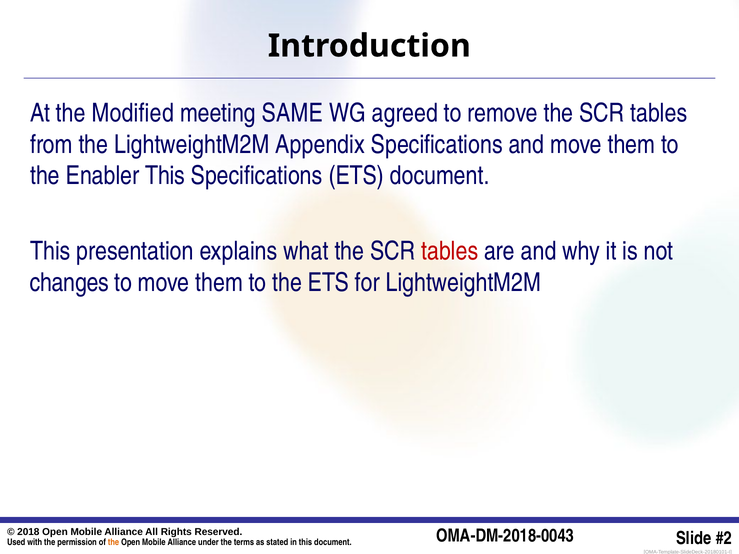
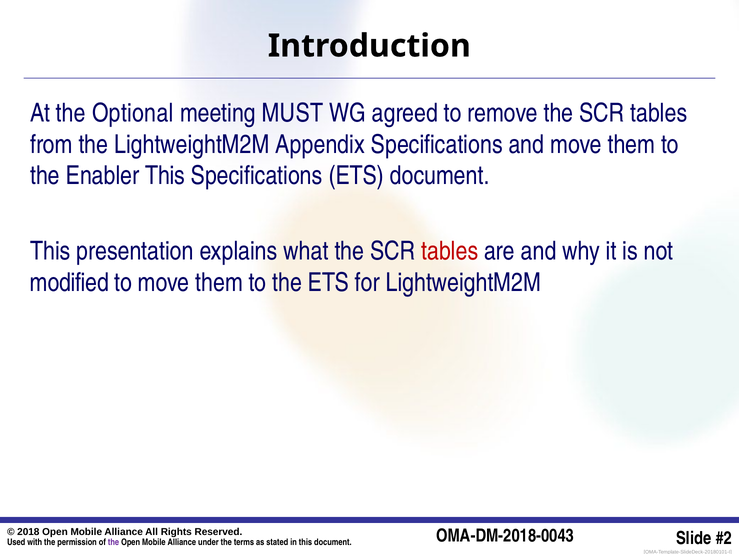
Modified: Modified -> Optional (133, 113)
SAME: SAME -> MUST (293, 113)
changes: changes -> modified (69, 283)
the colour: orange -> purple (113, 542)
